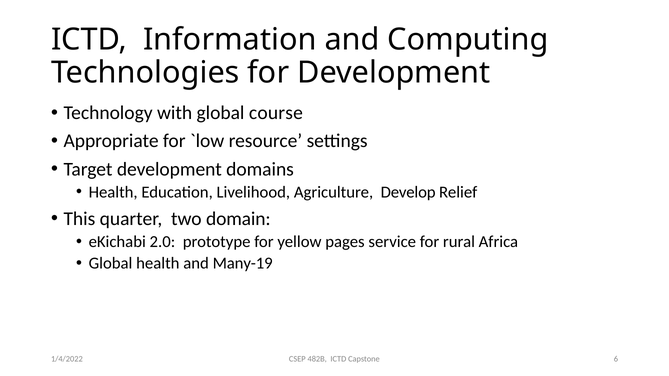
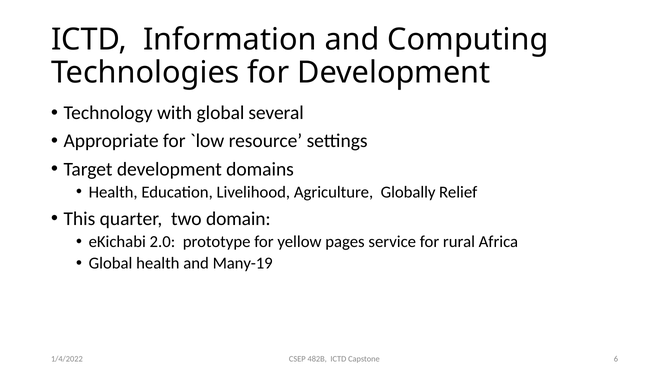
course: course -> several (276, 113)
Develop: Develop -> Globally (408, 192)
